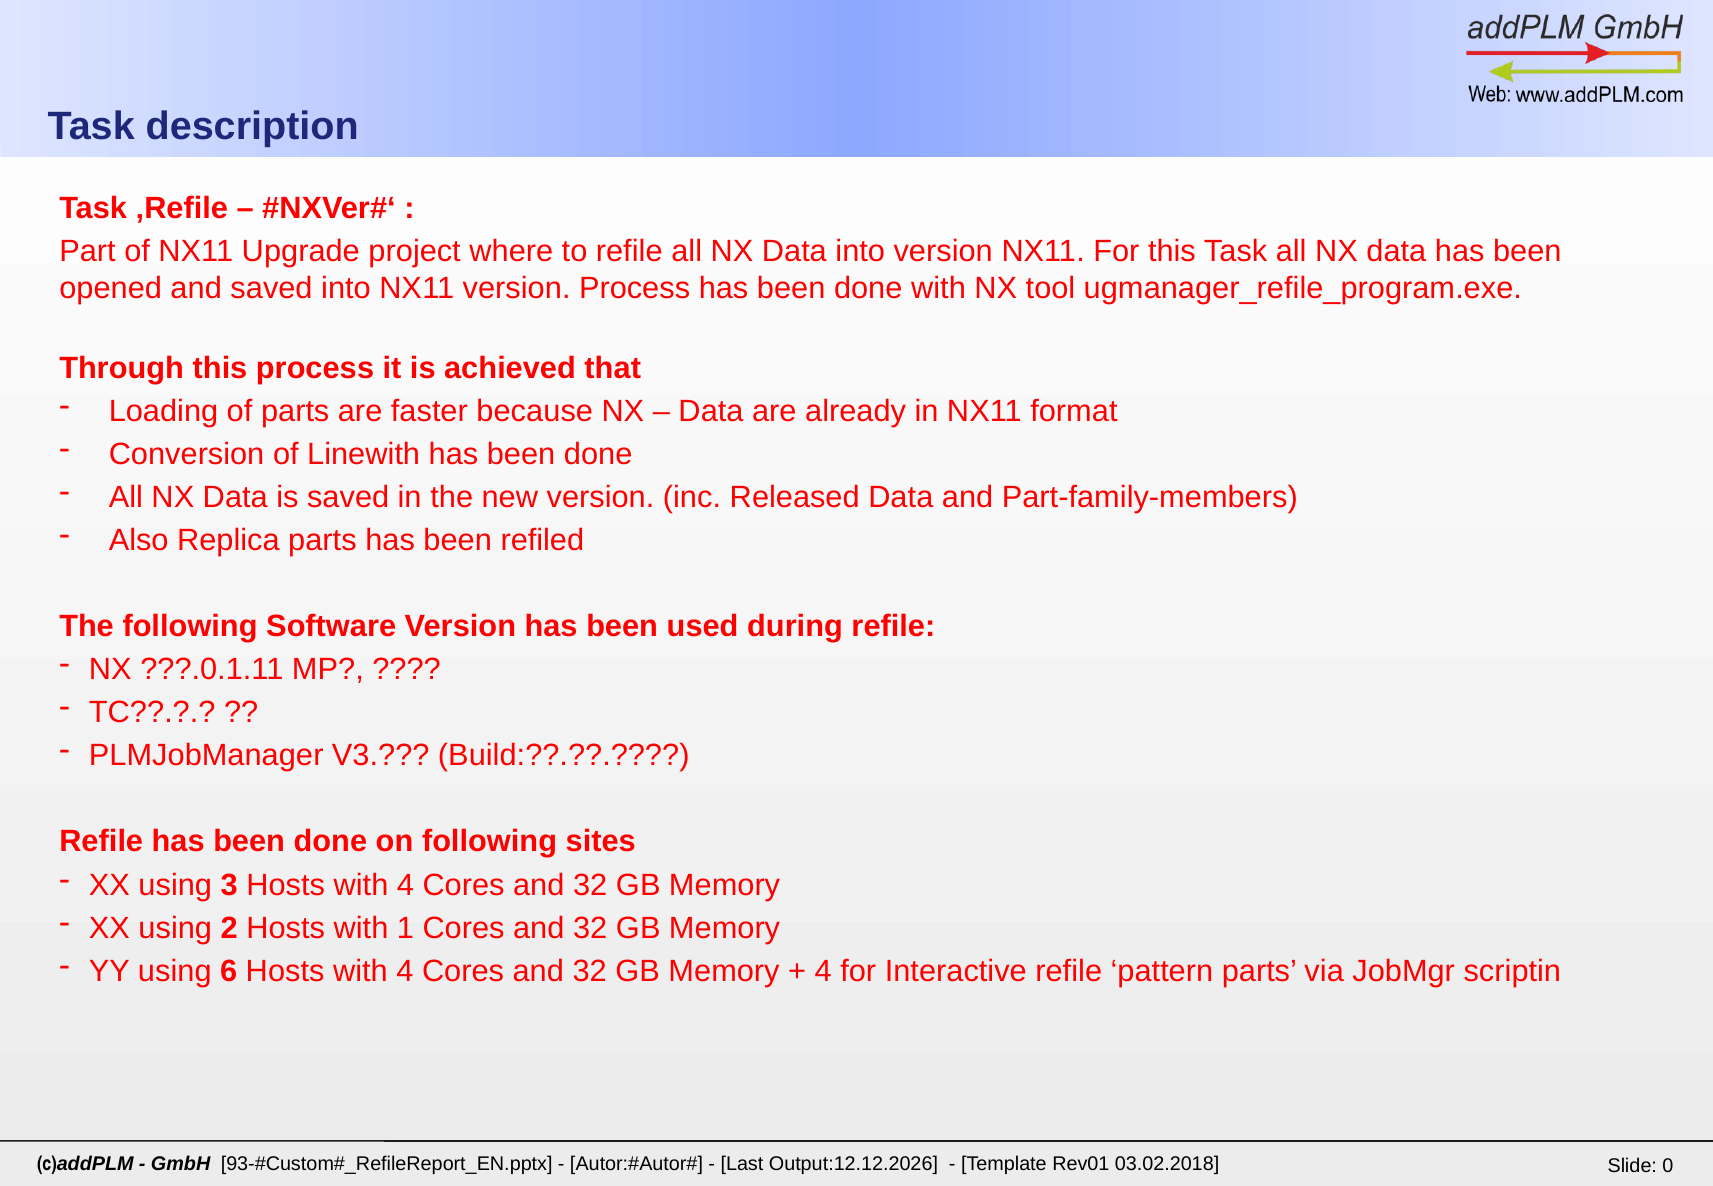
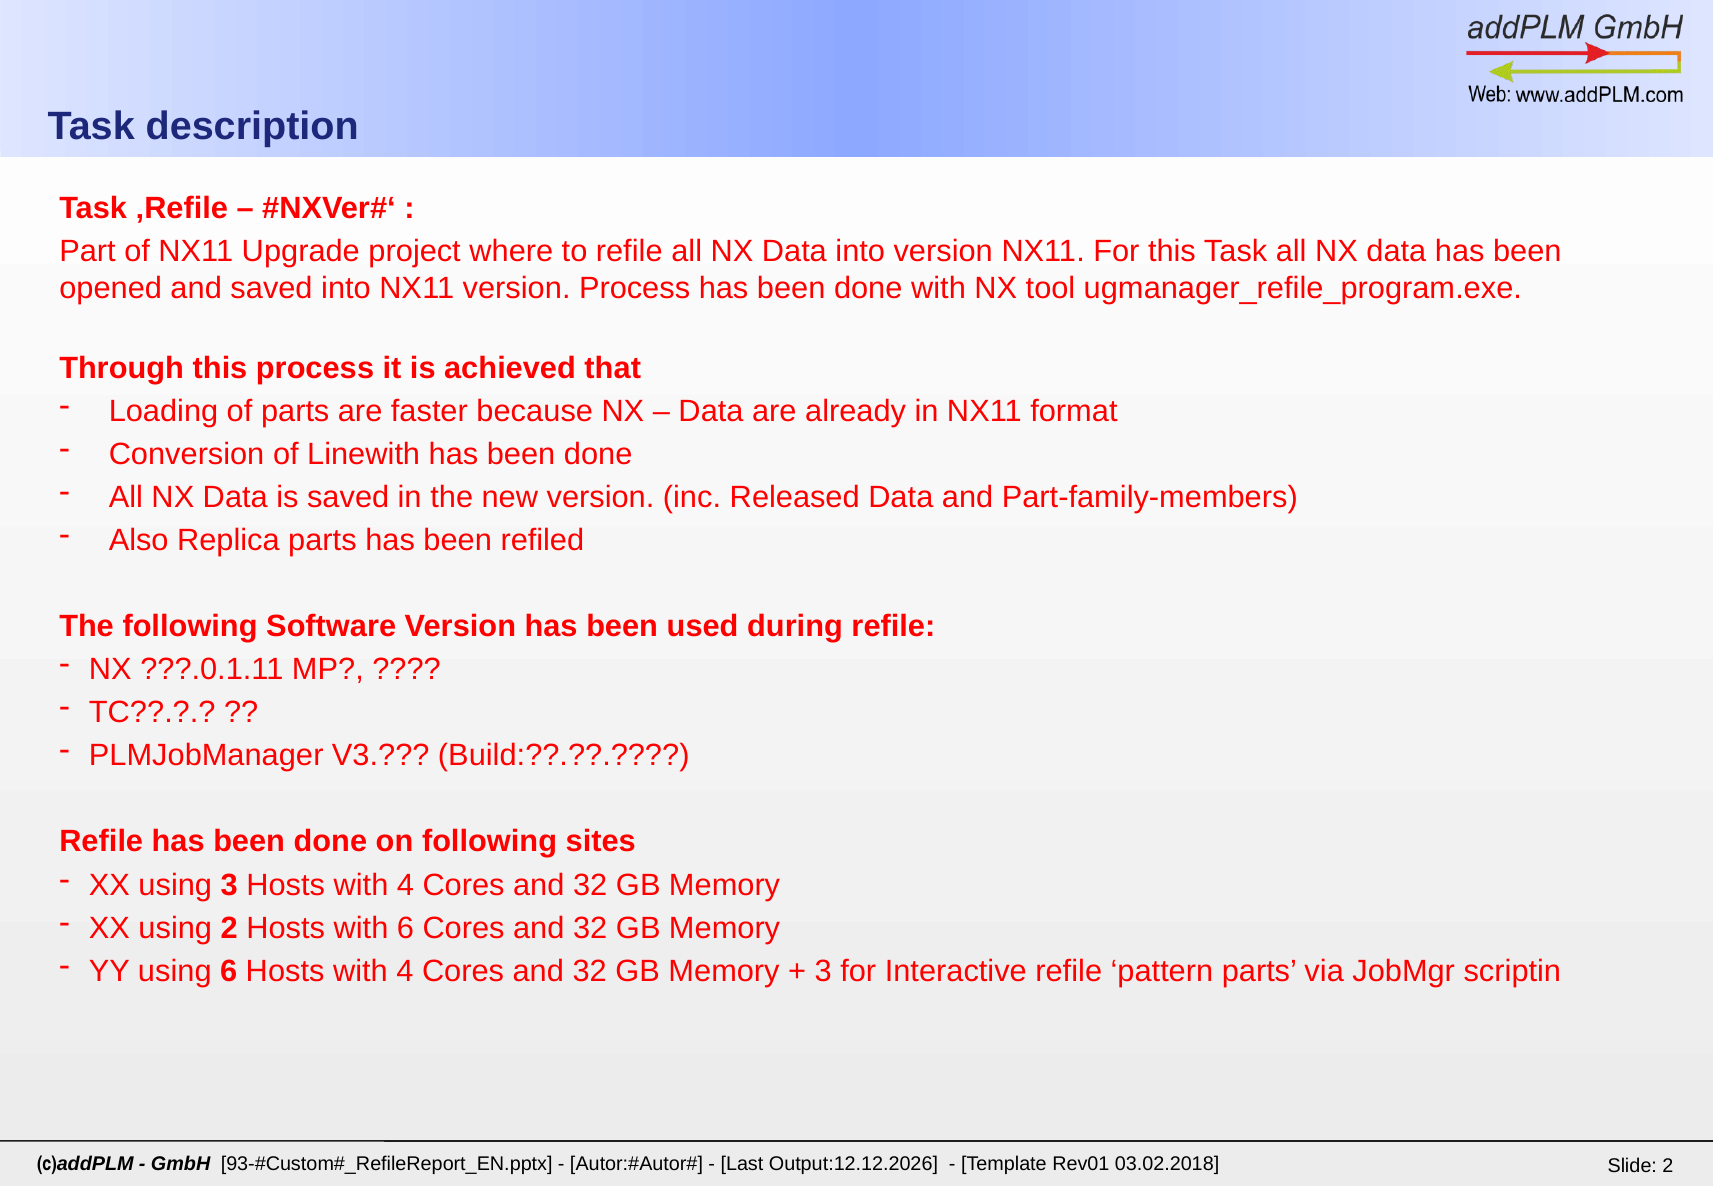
with 1: 1 -> 6 (405, 928)
4: 4 -> 3 (823, 971)
0: 0 -> 2 (1668, 1166)
